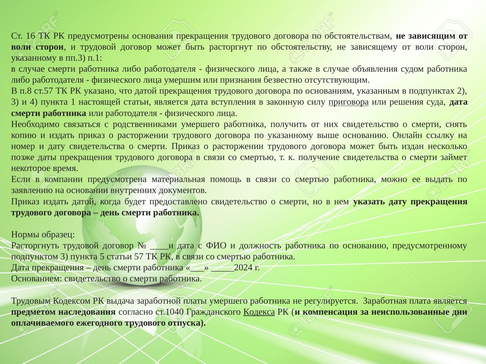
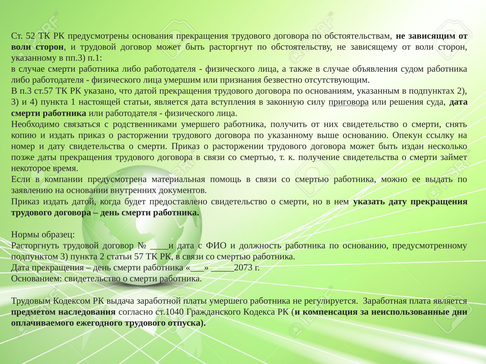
16: 16 -> 52 (31, 36)
п.8: п.8 -> п.3 (26, 91)
Онлайн: Онлайн -> Опекун (407, 135)
пункта 5: 5 -> 2 (102, 257)
_____2024: _____2024 -> _____2073 (232, 268)
Кодекса underline: present -> none (259, 312)
